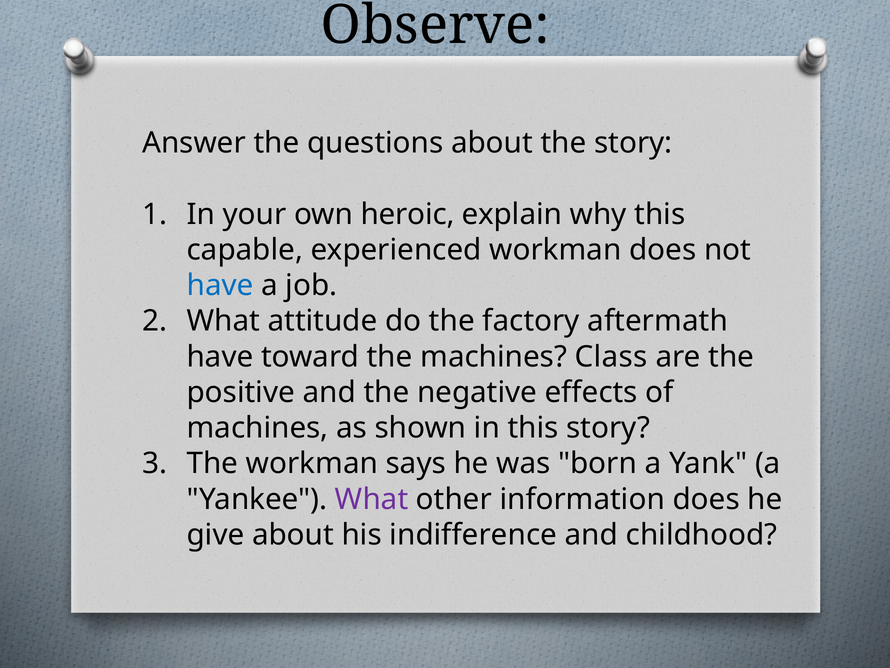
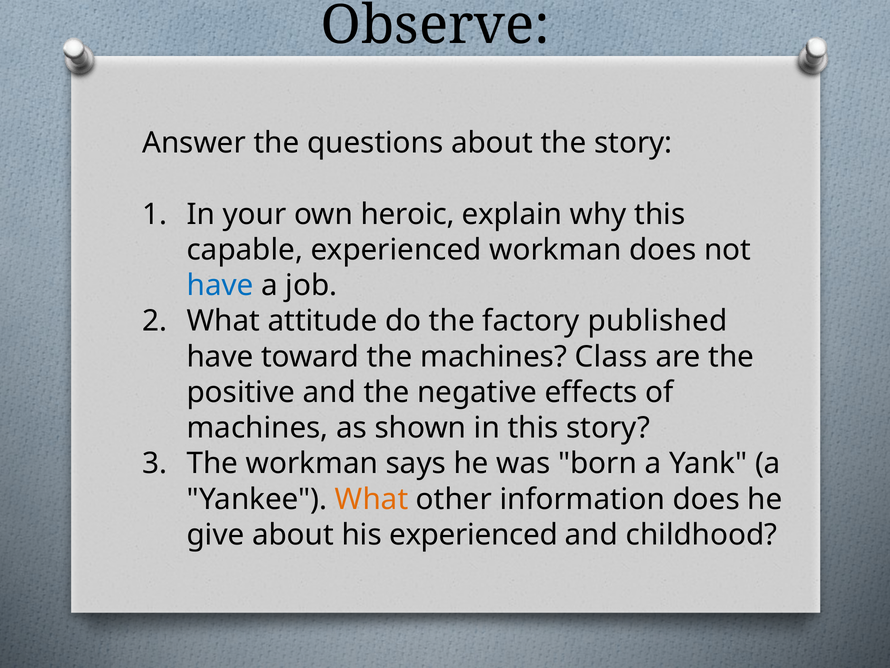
aftermath: aftermath -> published (658, 321)
What colour: purple -> orange (372, 499)
his indifference: indifference -> experienced (473, 535)
